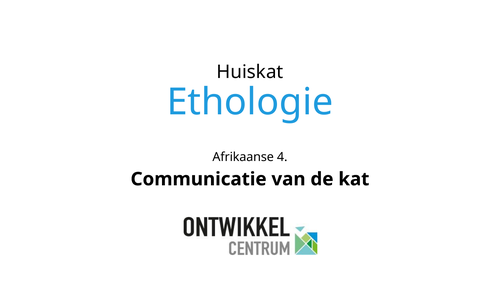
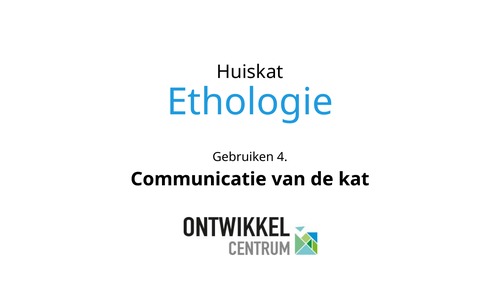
Afrikaanse: Afrikaanse -> Gebruiken (243, 157)
